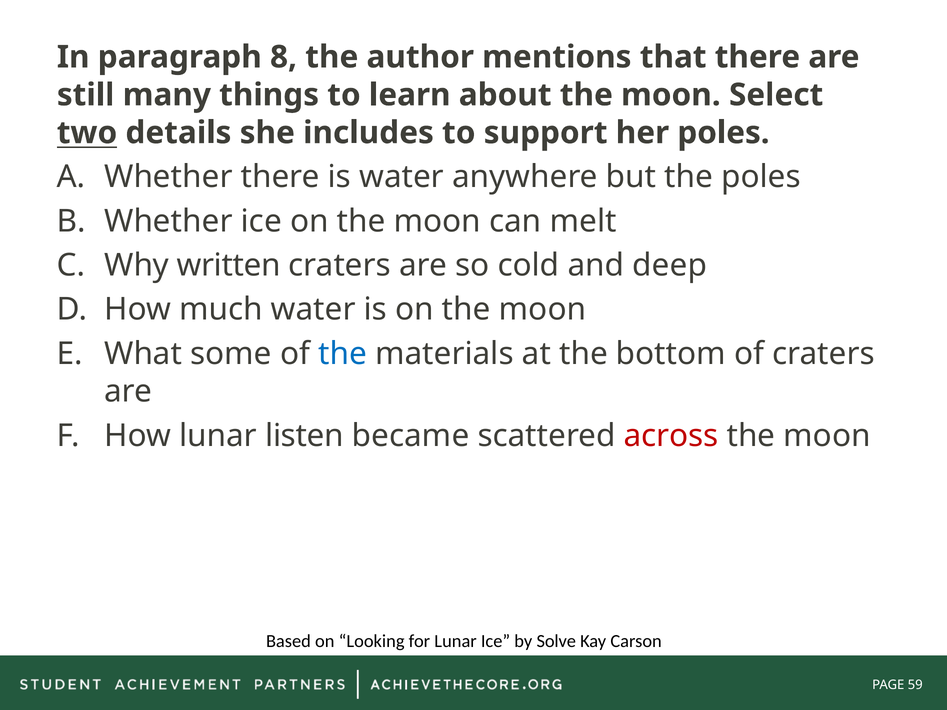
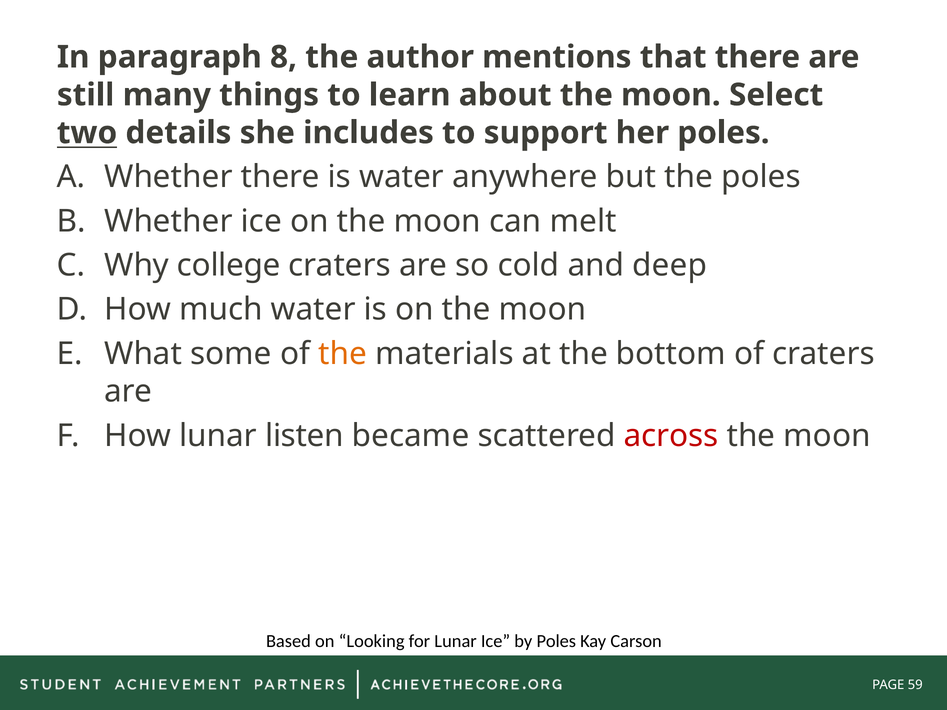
written: written -> college (229, 265)
the colour: blue -> orange (343, 354)
by Solve: Solve -> Poles (556, 642)
